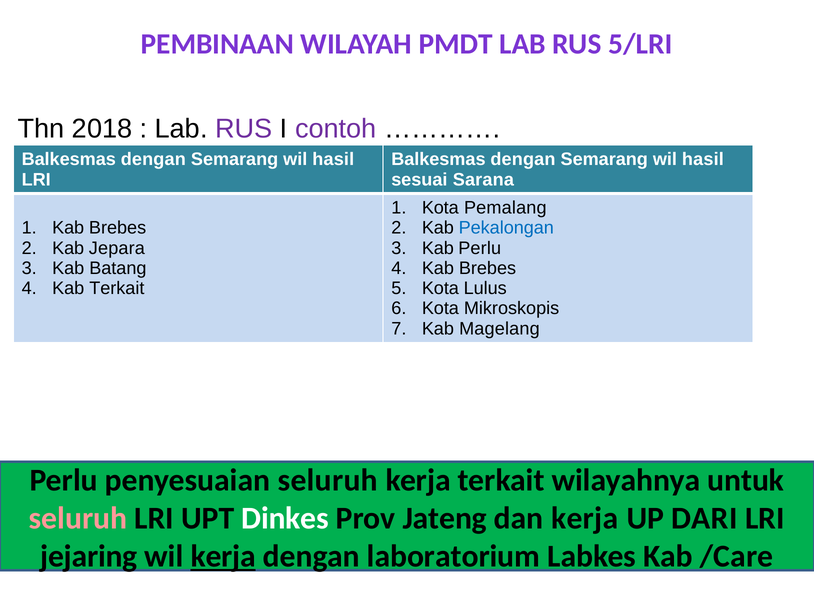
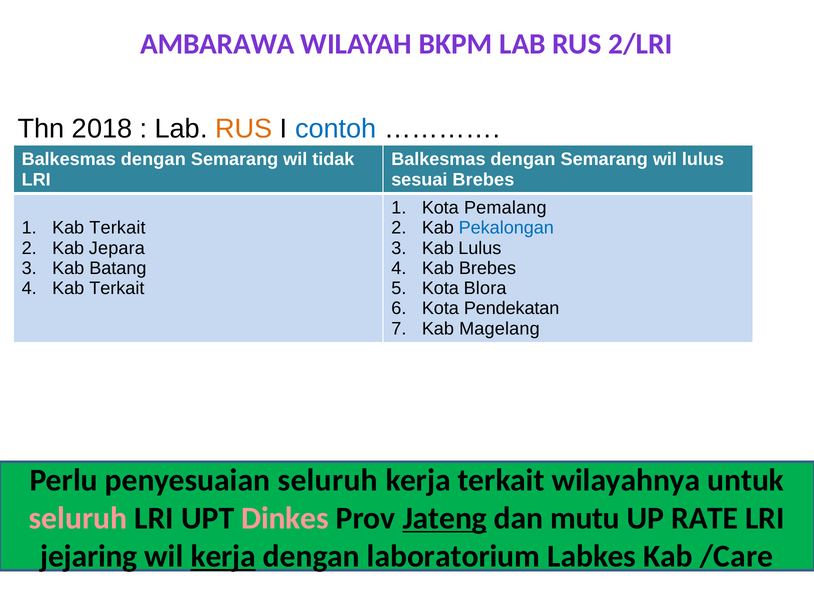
PEMBINAAN: PEMBINAAN -> AMBARAWA (217, 44)
PMDT: PMDT -> BKPM (456, 44)
5/LRI: 5/LRI -> 2/LRI (640, 44)
RUS colour: purple -> orange (244, 129)
contoh colour: purple -> blue (336, 129)
hasil: hasil -> tidak (333, 159)
hasil: hasil -> lulus (703, 159)
sesuai Sarana: Sarana -> Brebes (483, 179)
Brebes: Brebes -> Terkait (117, 228)
Kab Perlu: Perlu -> Lulus (480, 248)
Lulus: Lulus -> Blora (485, 288)
Mikroskopis: Mikroskopis -> Pendekatan (512, 308)
Dinkes colour: white -> pink (285, 518)
Jateng underline: none -> present (445, 518)
dan kerja: kerja -> mutu (585, 518)
DARI: DARI -> RATE (705, 518)
